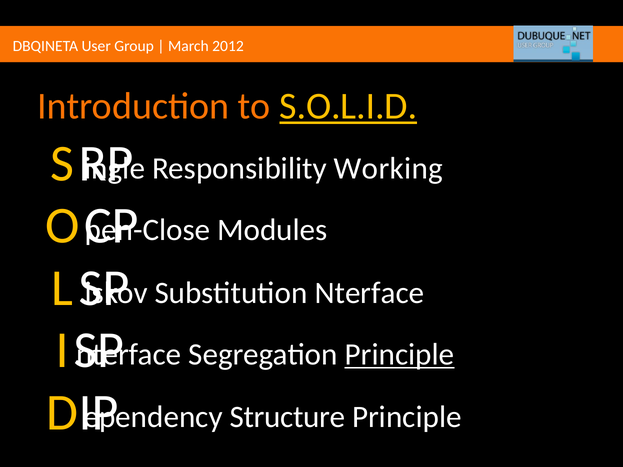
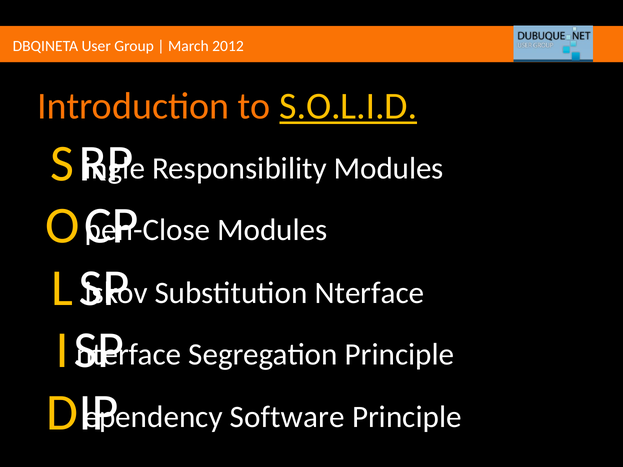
Responsibility Working: Working -> Modules (389, 169)
Principle underline: present -> none (399, 355)
Structure: Structure -> Software (287, 417)
